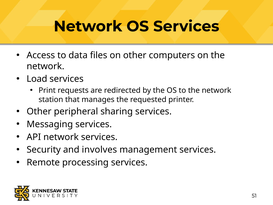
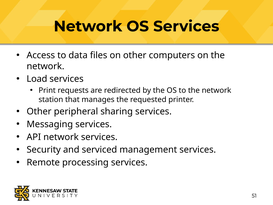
involves: involves -> serviced (99, 150)
